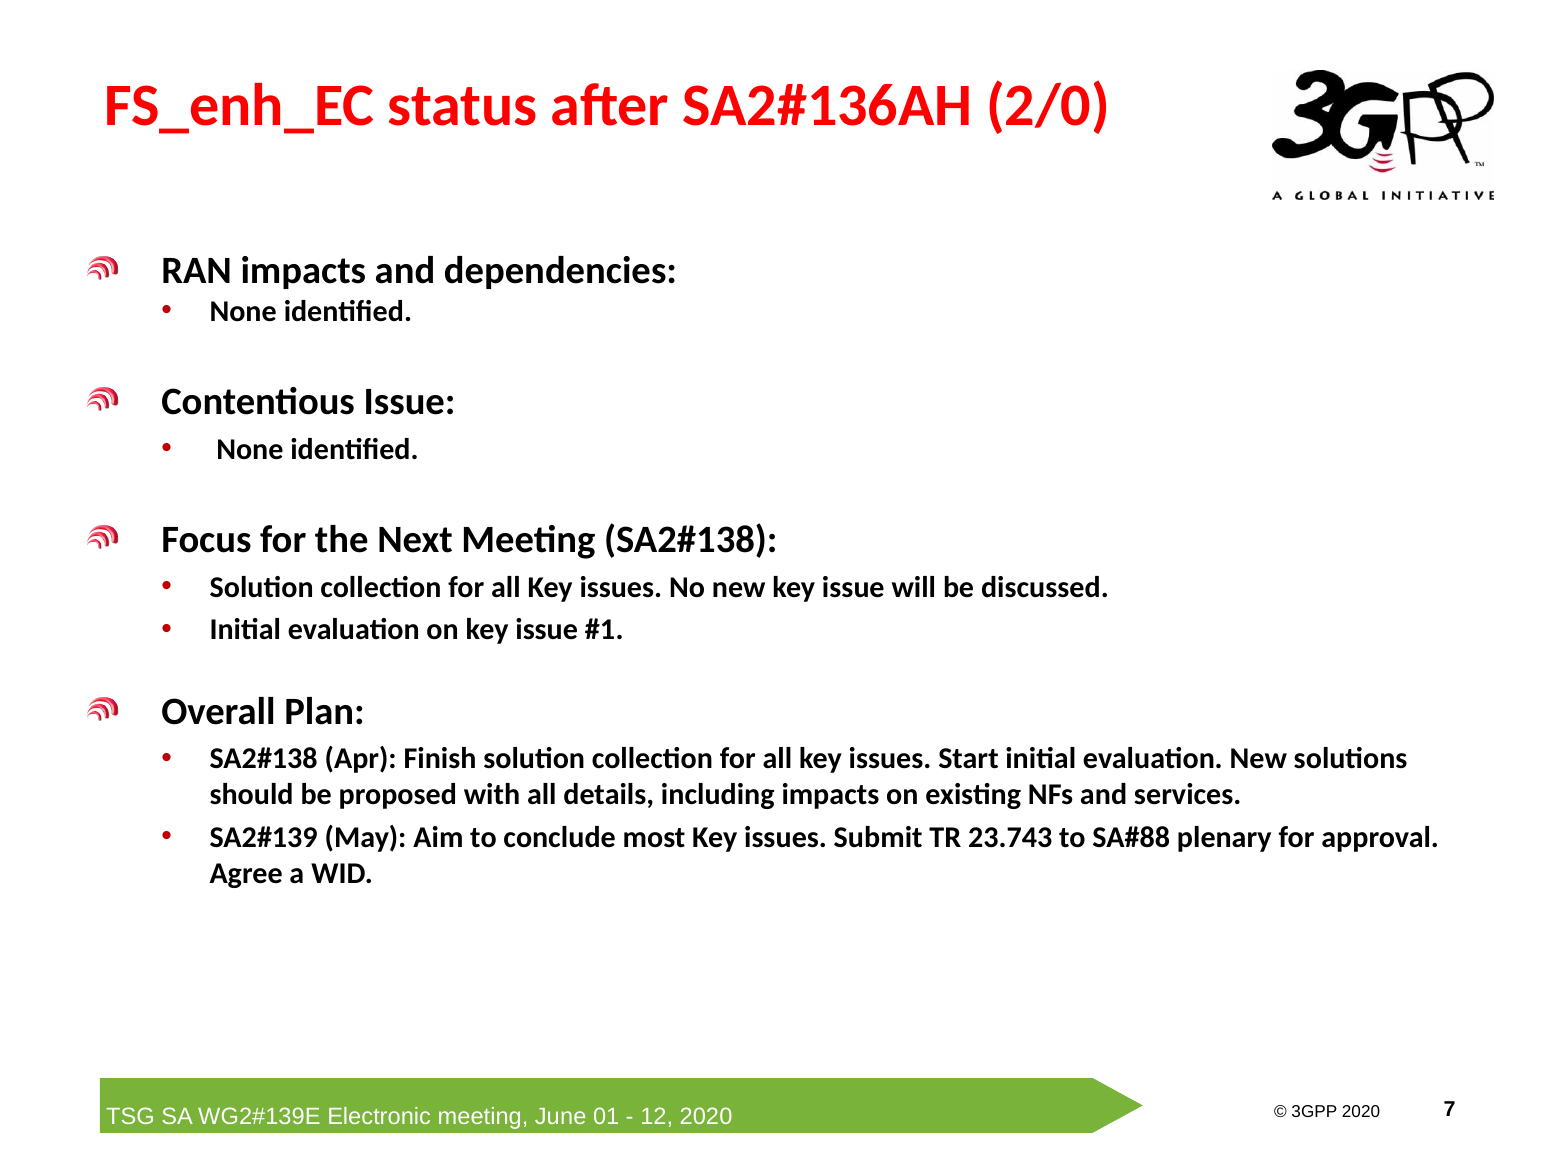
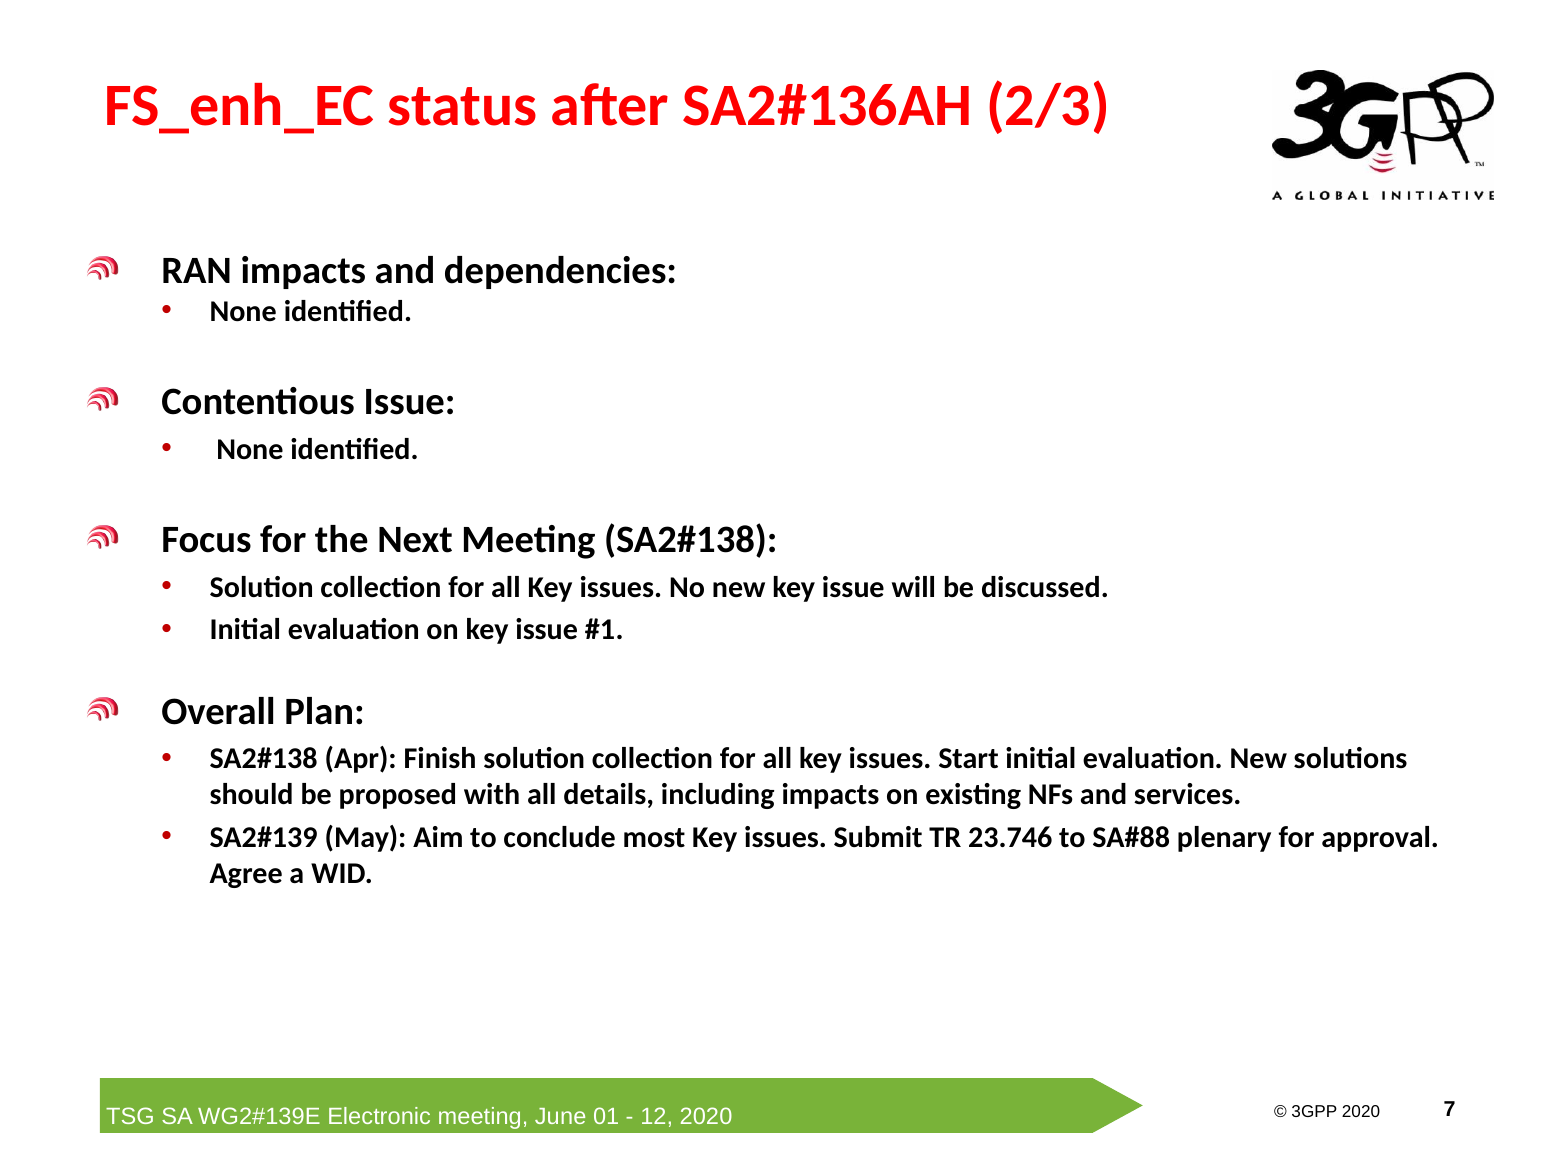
2/0: 2/0 -> 2/3 (1048, 106)
23.743: 23.743 -> 23.746 (1010, 837)
